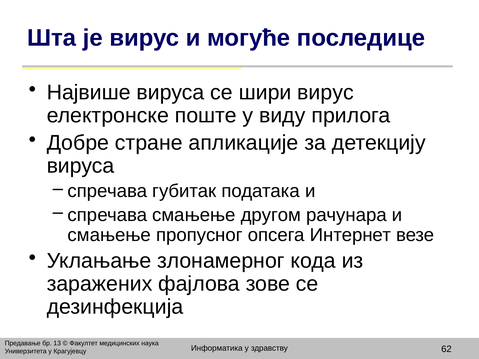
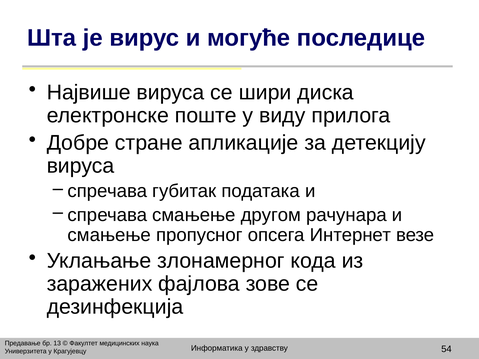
шири вирус: вирус -> диска (326, 93)
62: 62 -> 54 (446, 349)
